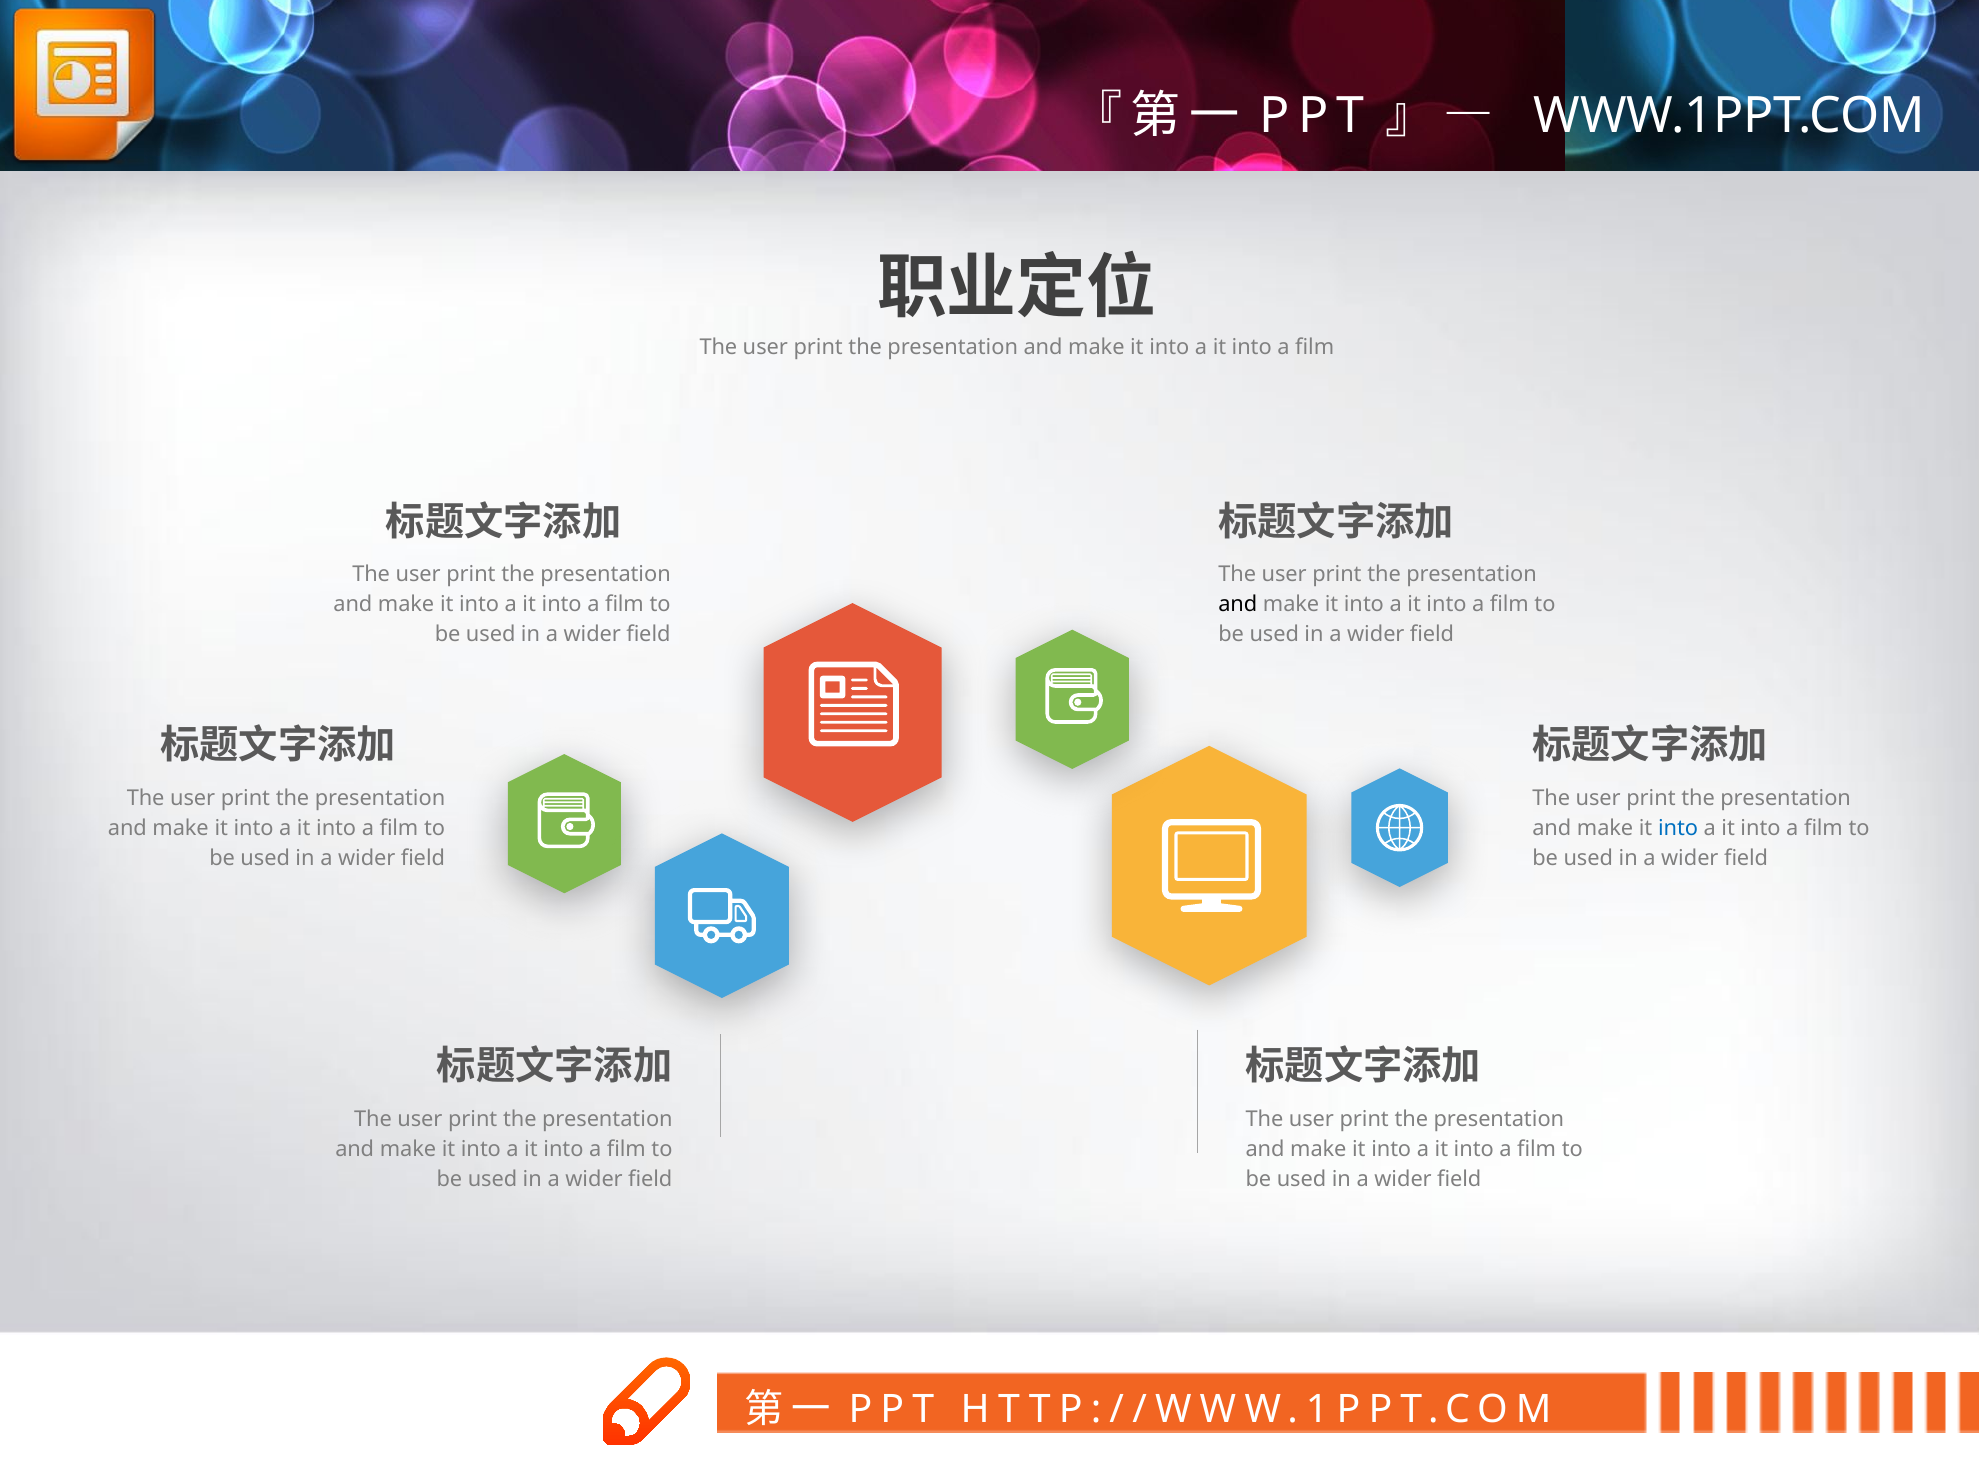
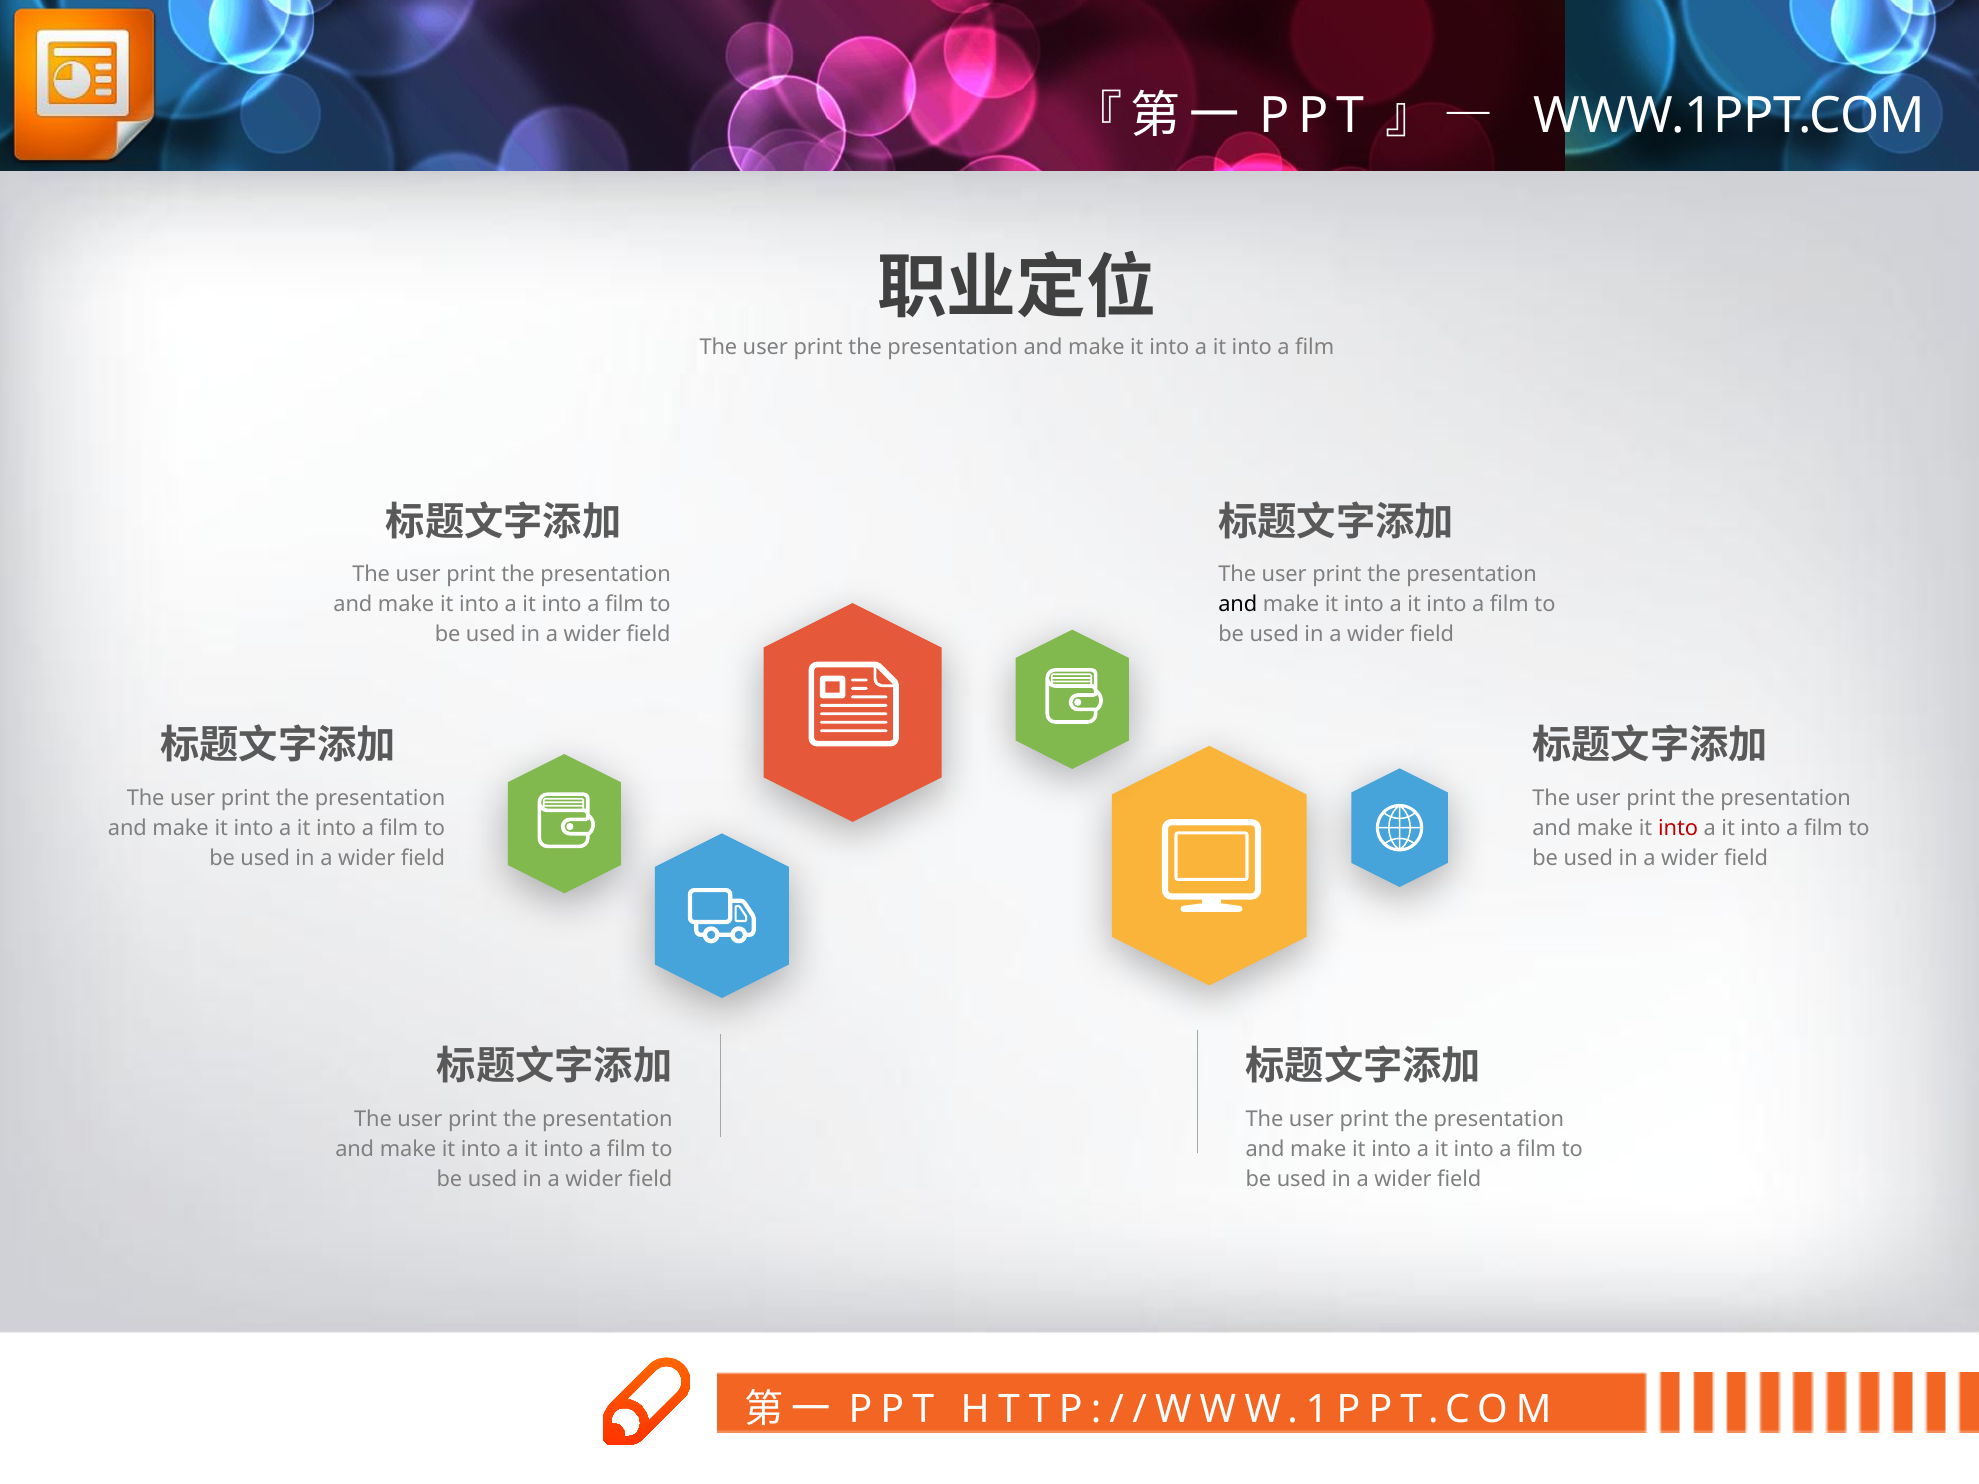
into colour: blue -> red (1678, 828)
